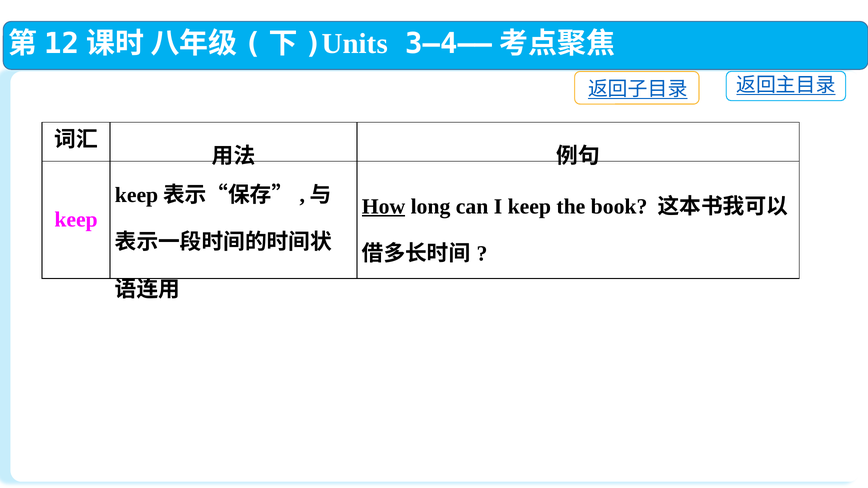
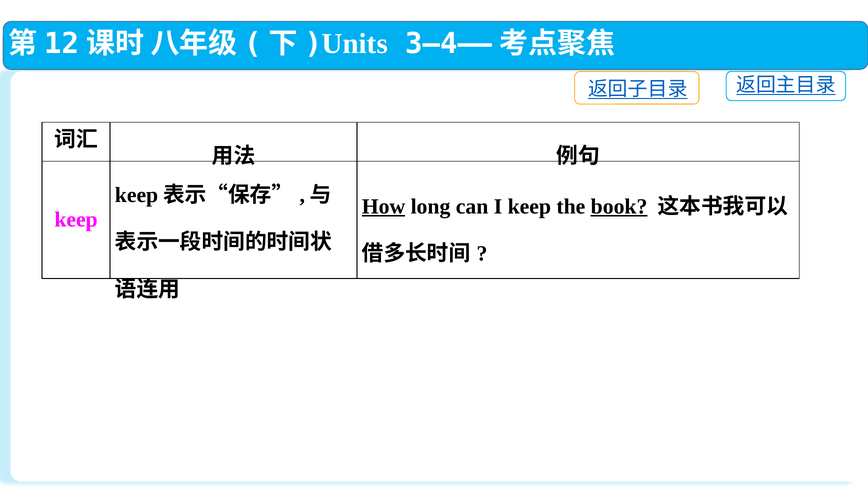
book underline: none -> present (619, 206)
